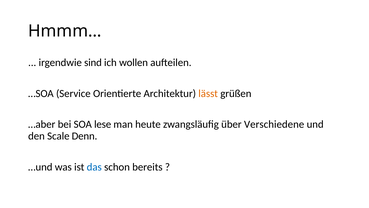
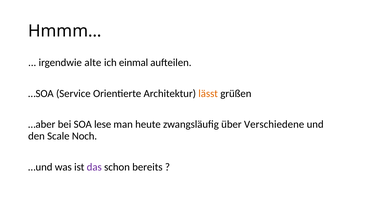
sind: sind -> alte (93, 62)
wollen: wollen -> einmal (134, 62)
Denn: Denn -> Noch (85, 136)
das colour: blue -> purple (94, 167)
